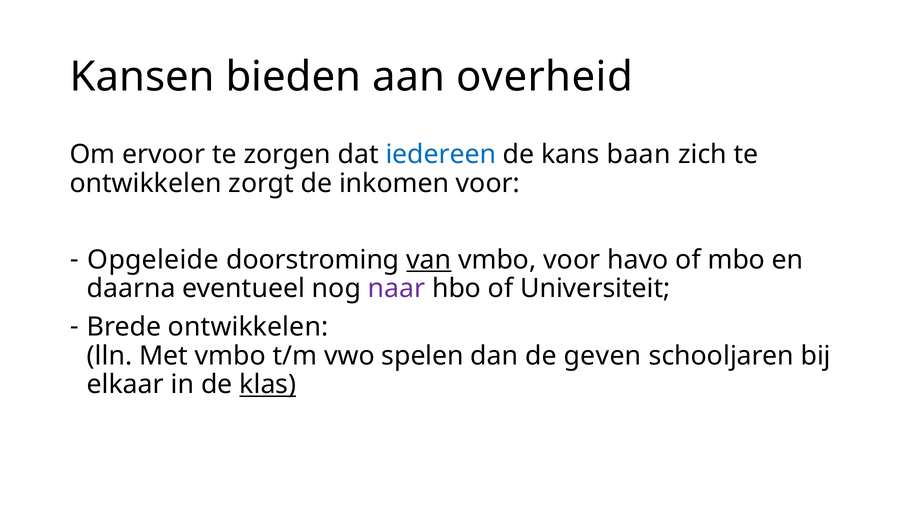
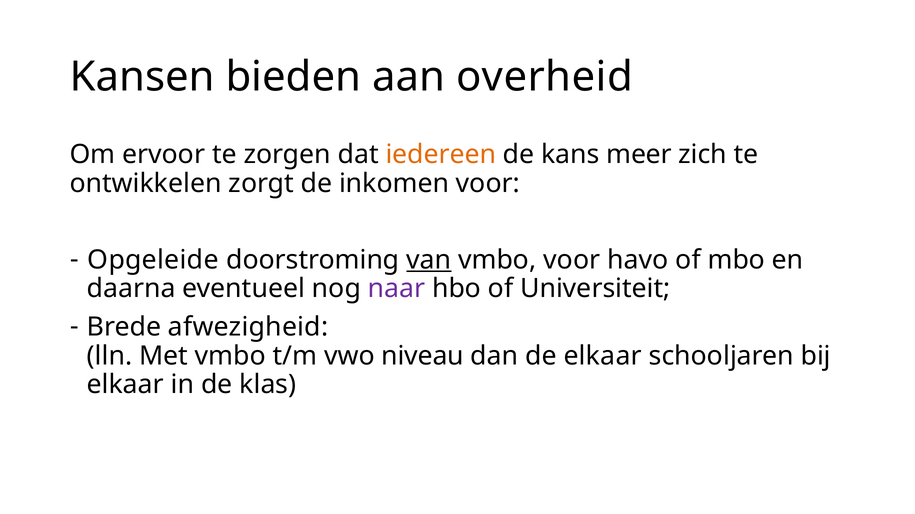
iedereen colour: blue -> orange (441, 155)
baan: baan -> meer (639, 155)
Brede ontwikkelen: ontwikkelen -> afwezigheid (248, 327)
spelen: spelen -> niveau (423, 356)
de geven: geven -> elkaar (603, 356)
klas underline: present -> none (268, 385)
